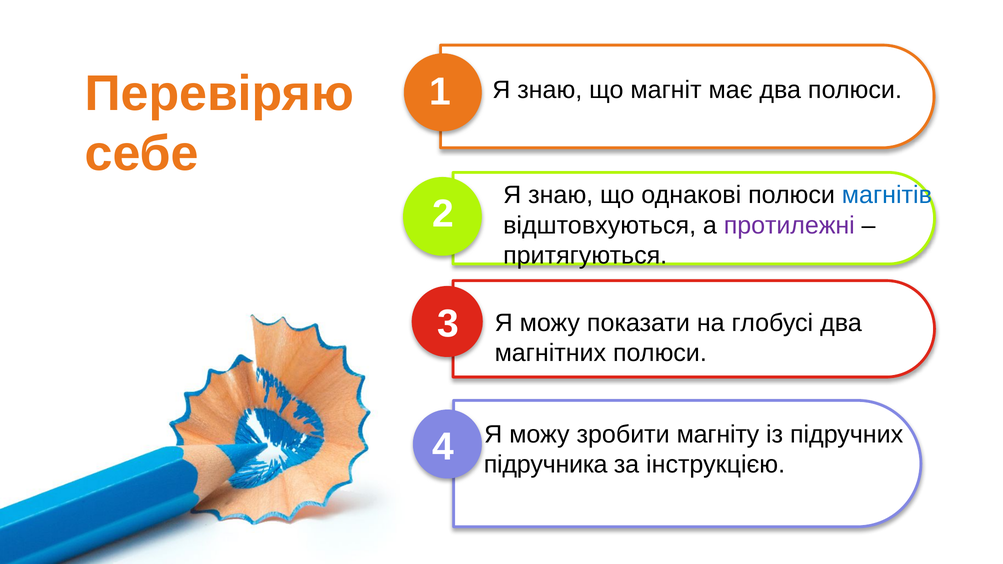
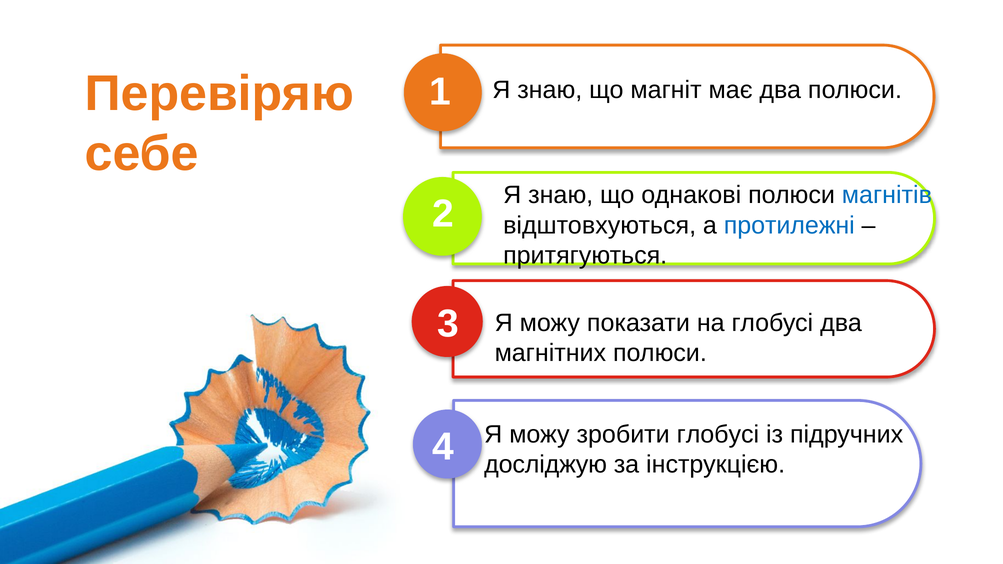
протилежні colour: purple -> blue (789, 225)
зробити магніту: магніту -> глобусі (718, 435)
підручника: підручника -> досліджую (546, 465)
